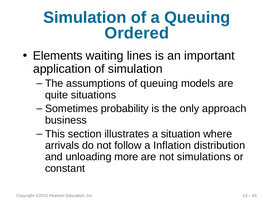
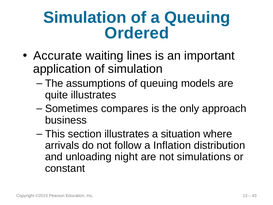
Elements: Elements -> Accurate (58, 56)
quite situations: situations -> illustrates (94, 95)
probability: probability -> compares (125, 109)
more: more -> night (126, 157)
